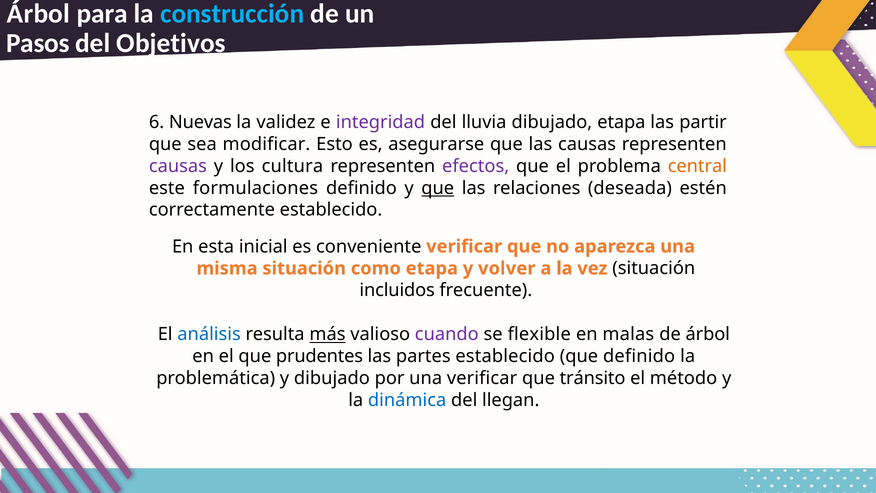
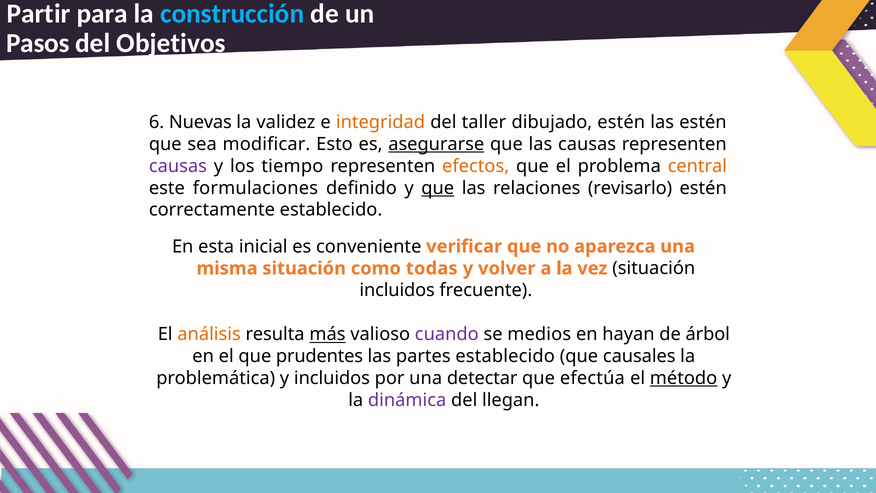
Árbol: Árbol -> Partir (39, 14)
integridad colour: purple -> orange (381, 122)
lluvia: lluvia -> taller (484, 122)
dibujado etapa: etapa -> estén (621, 122)
las partir: partir -> estén (703, 122)
asegurarse underline: none -> present (436, 144)
cultura: cultura -> tiempo (292, 166)
efectos colour: purple -> orange (476, 166)
deseada: deseada -> revisarlo (630, 188)
como etapa: etapa -> todas (432, 268)
análisis colour: blue -> orange (209, 334)
flexible: flexible -> medios (539, 334)
malas: malas -> hayan (628, 334)
que definido: definido -> causales (639, 356)
y dibujado: dibujado -> incluidos (332, 378)
una verificar: verificar -> detectar (482, 378)
tránsito: tránsito -> efectúa (592, 378)
método underline: none -> present (684, 378)
dinámica colour: blue -> purple (407, 400)
